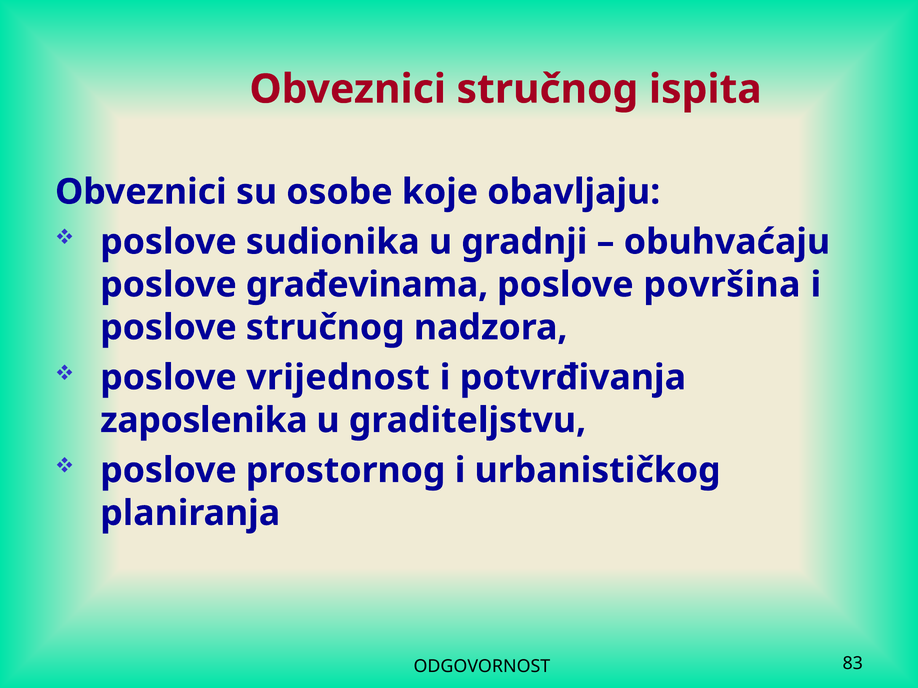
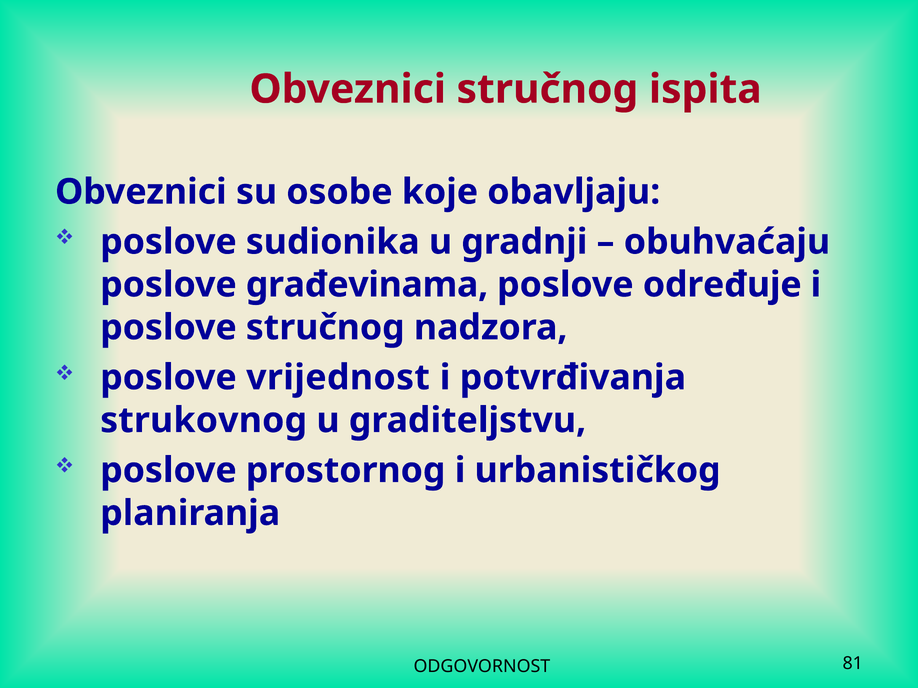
površina: površina -> određuje (722, 285)
zaposlenika: zaposlenika -> strukovnog (204, 421)
83: 83 -> 81 (853, 664)
